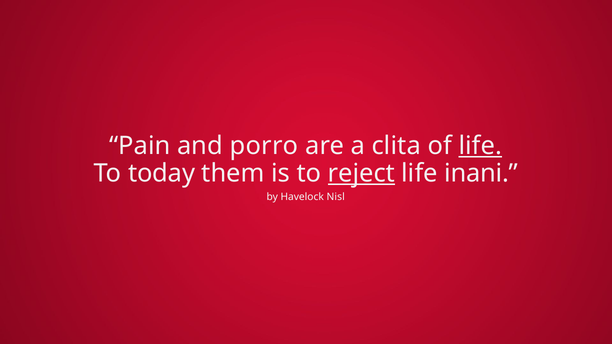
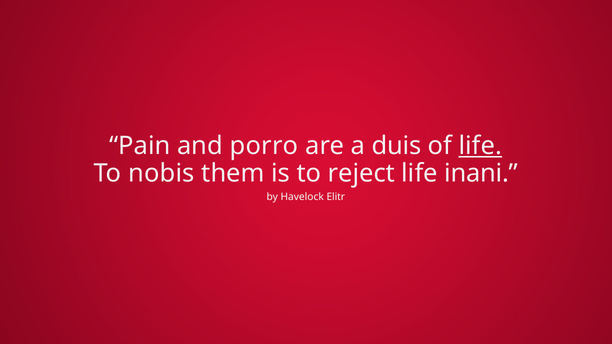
clita: clita -> duis (396, 146)
today: today -> nobis (161, 173)
reject underline: present -> none (361, 173)
Nisl: Nisl -> Elitr (336, 197)
